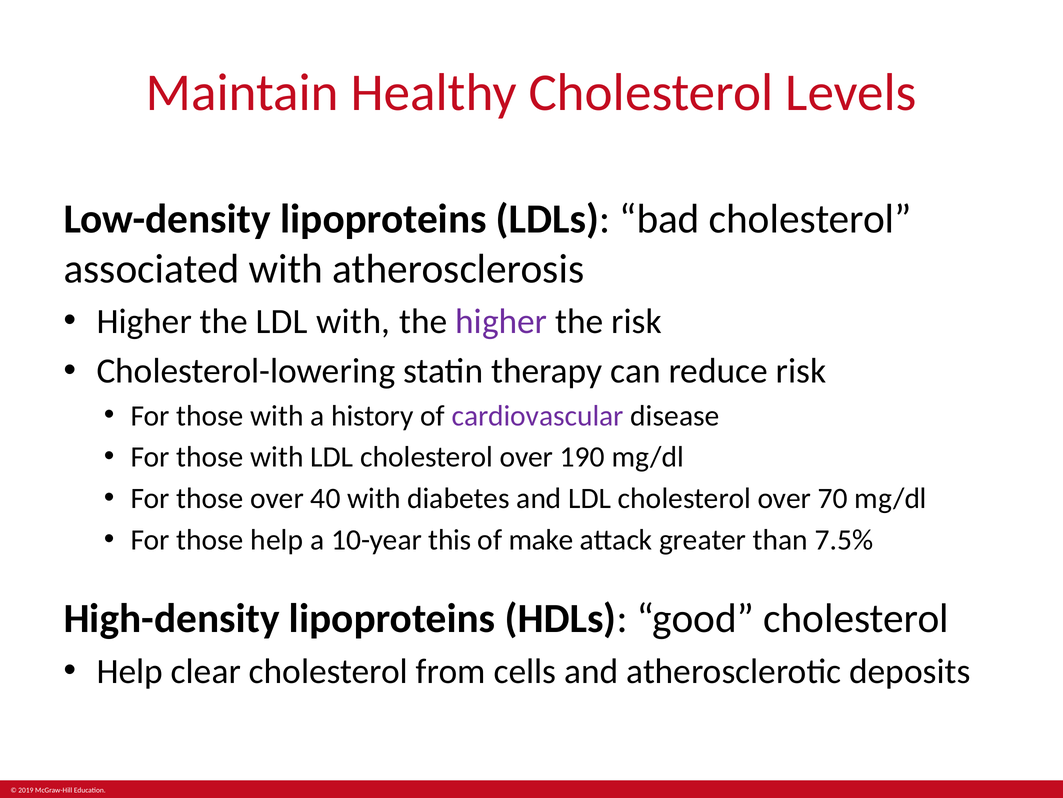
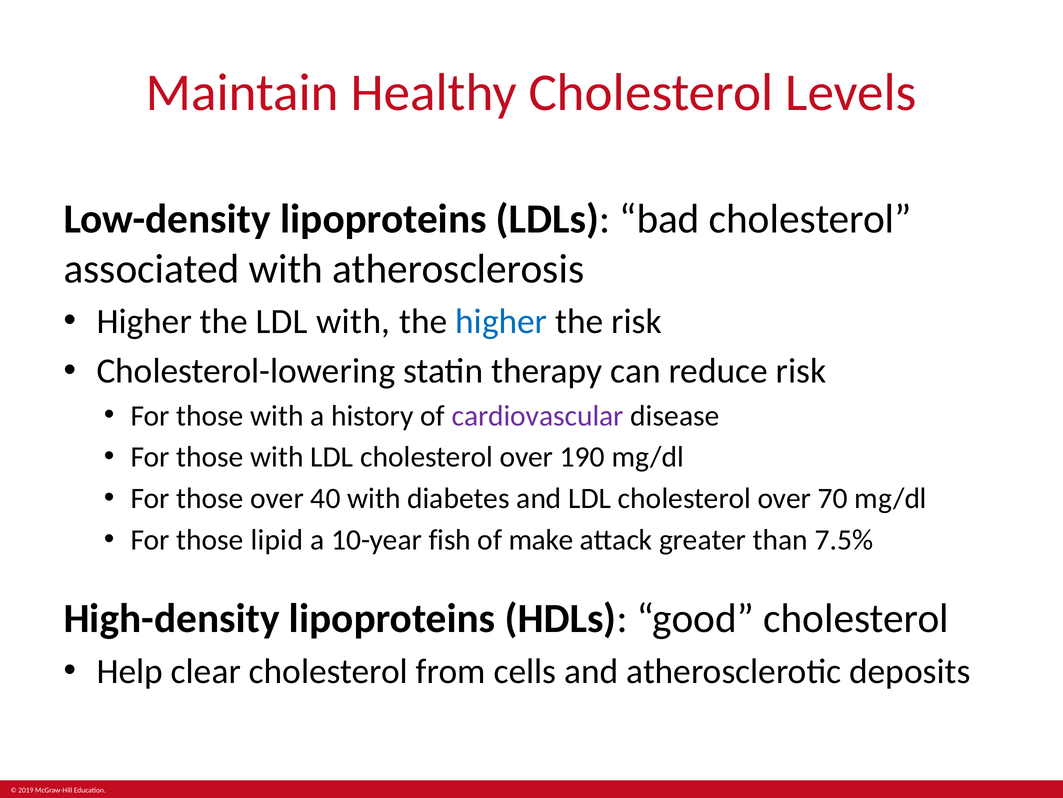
higher colour: purple -> blue (501, 321)
those help: help -> lipid (277, 539)
this: this -> fish (450, 539)
